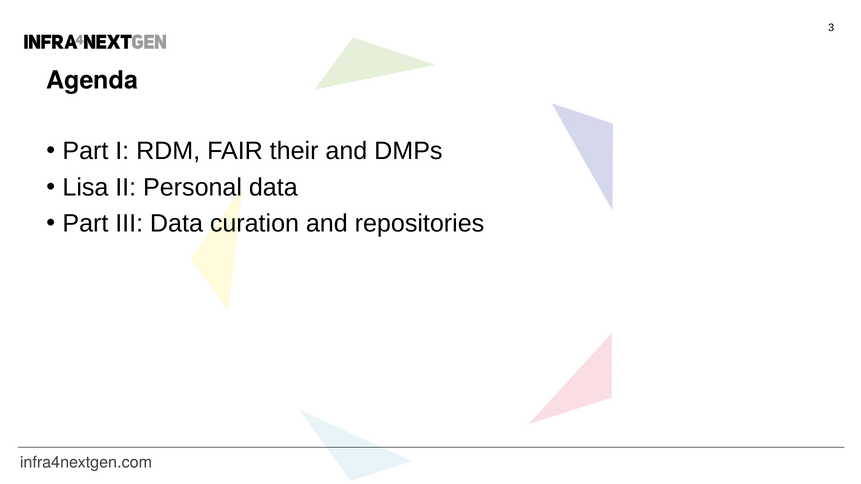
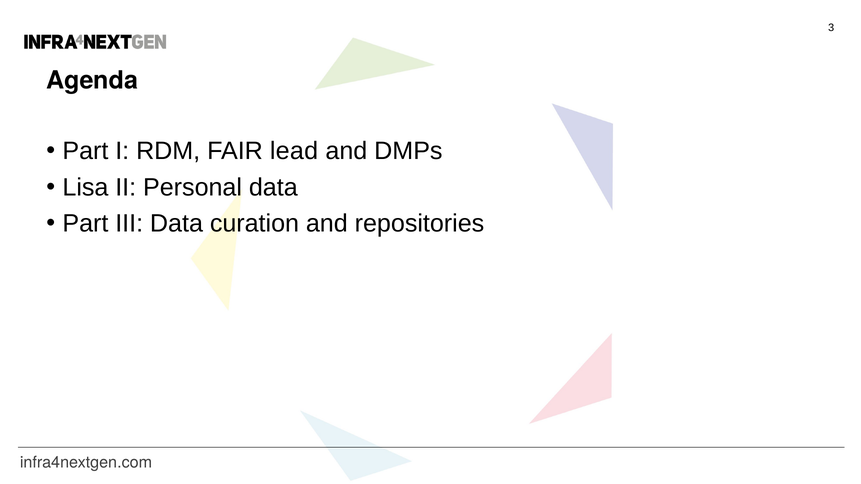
their: their -> lead (294, 151)
